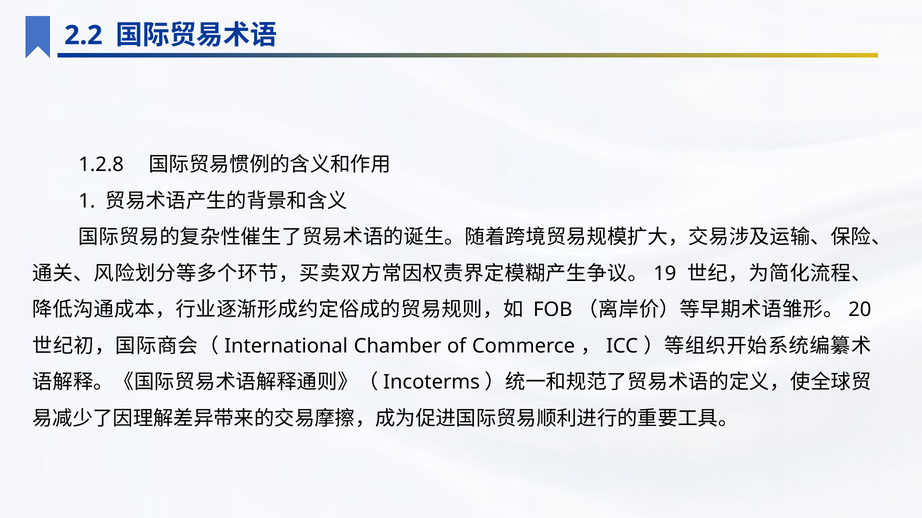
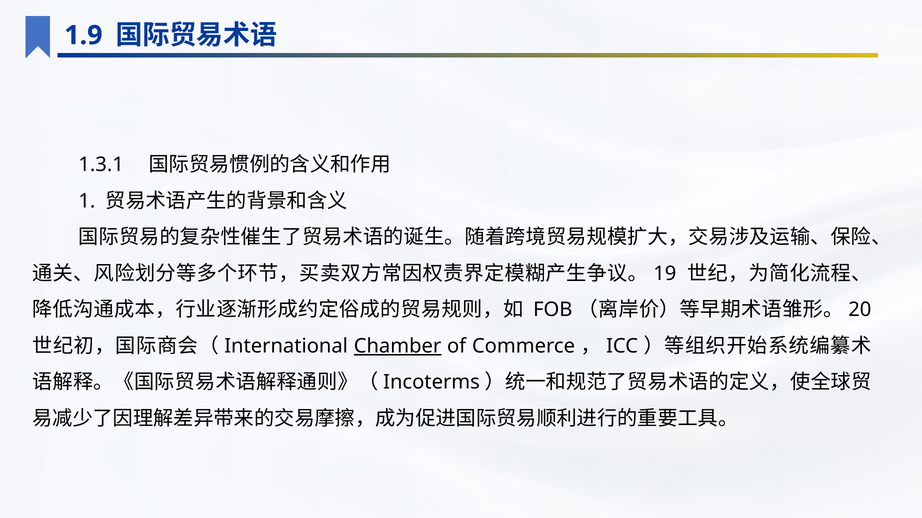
2.2: 2.2 -> 1.9 (83, 35)
1.2.8: 1.2.8 -> 1.3.1 (101, 165)
Chamber underline: none -> present (398, 346)
